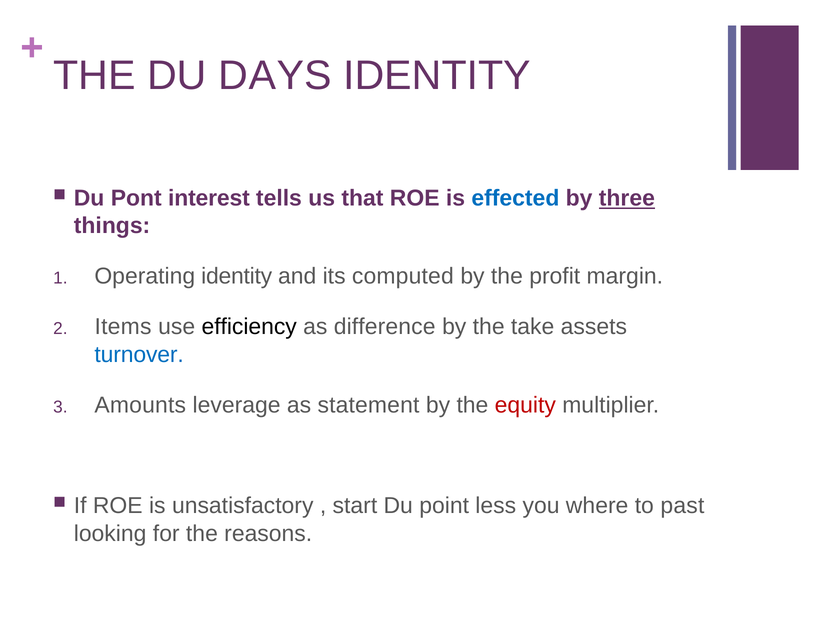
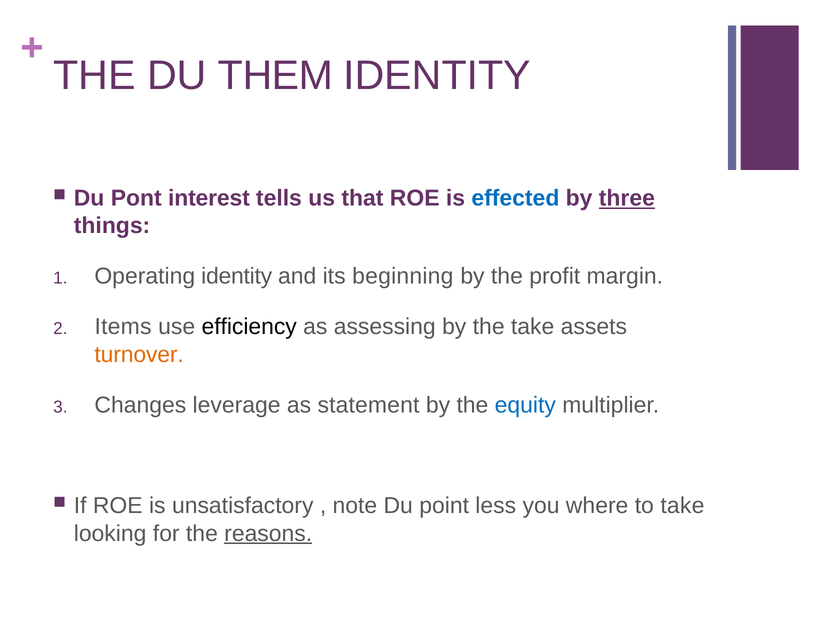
DAYS: DAYS -> THEM (276, 75)
computed: computed -> beginning (403, 276)
difference: difference -> assessing (385, 327)
turnover colour: blue -> orange (139, 354)
Amounts: Amounts -> Changes (140, 405)
equity colour: red -> blue (525, 405)
start: start -> note (355, 506)
to past: past -> take (682, 506)
reasons underline: none -> present (268, 533)
